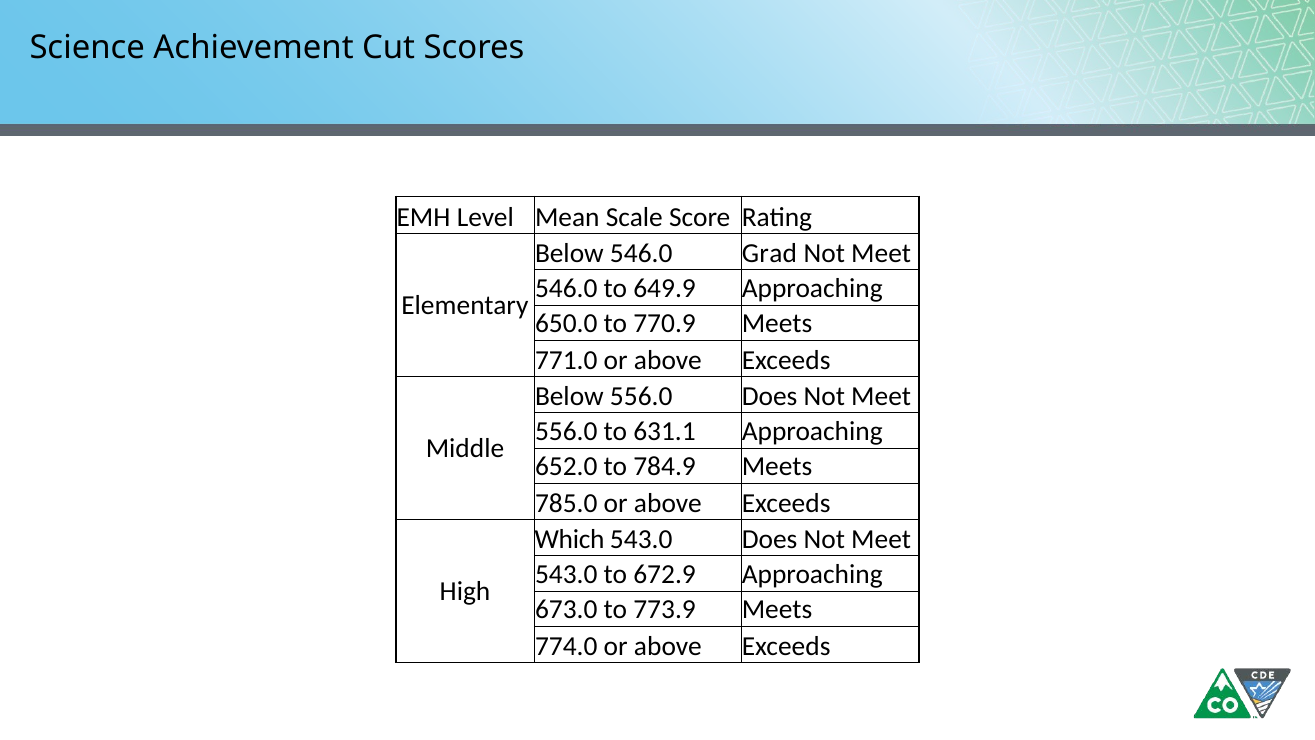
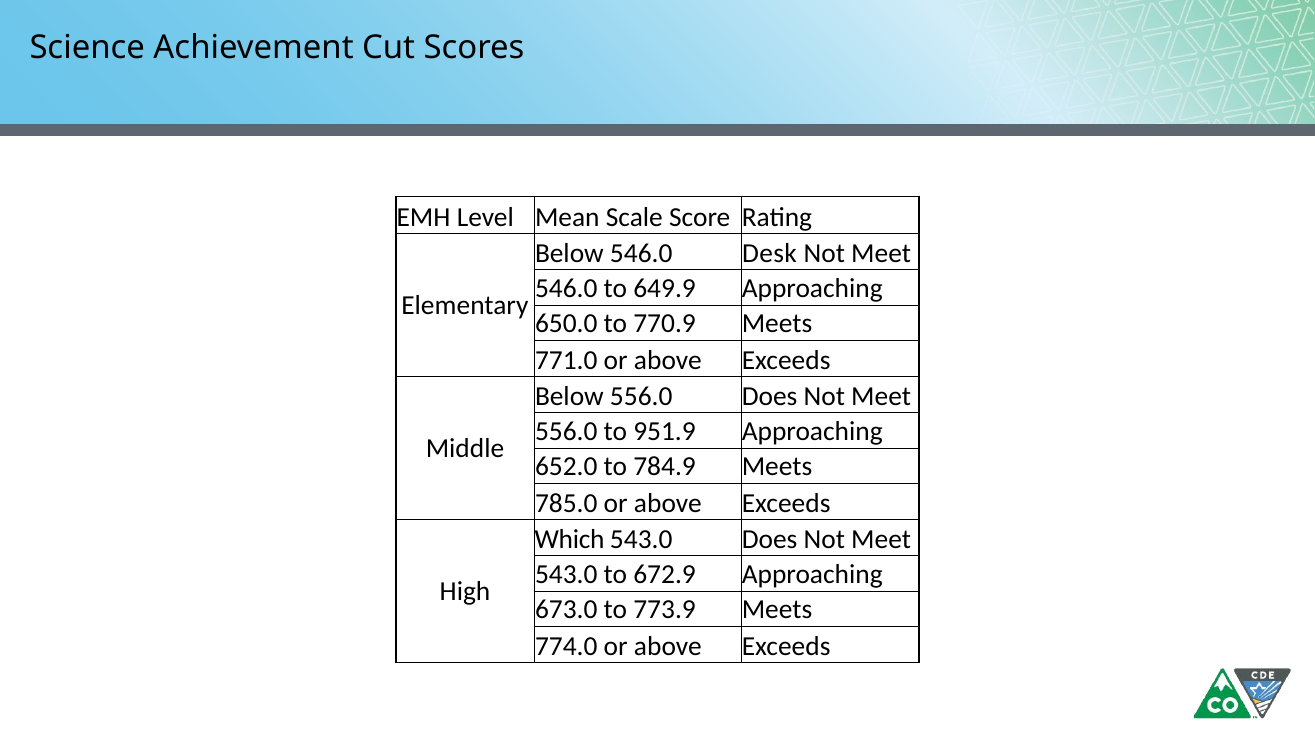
Grad: Grad -> Desk (769, 253)
631.1: 631.1 -> 951.9 (665, 431)
